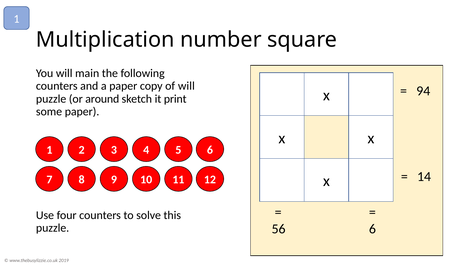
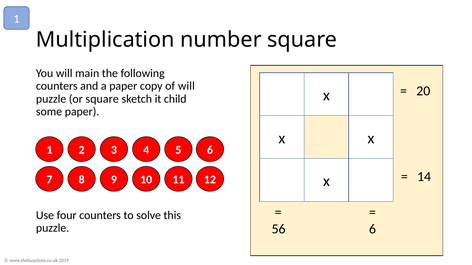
94: 94 -> 20 (423, 91)
or around: around -> square (102, 99)
print: print -> child (175, 99)
